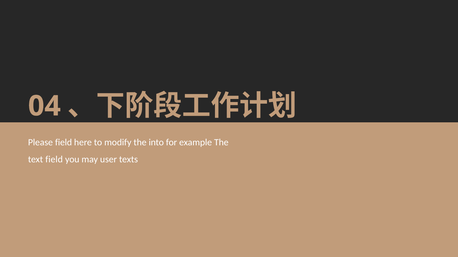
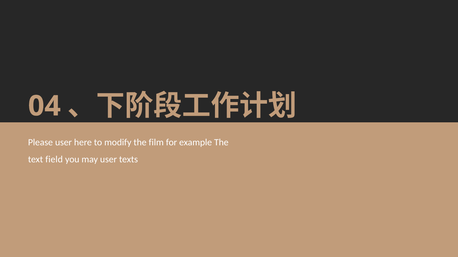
Please field: field -> user (63, 143)
into: into -> film (156, 143)
